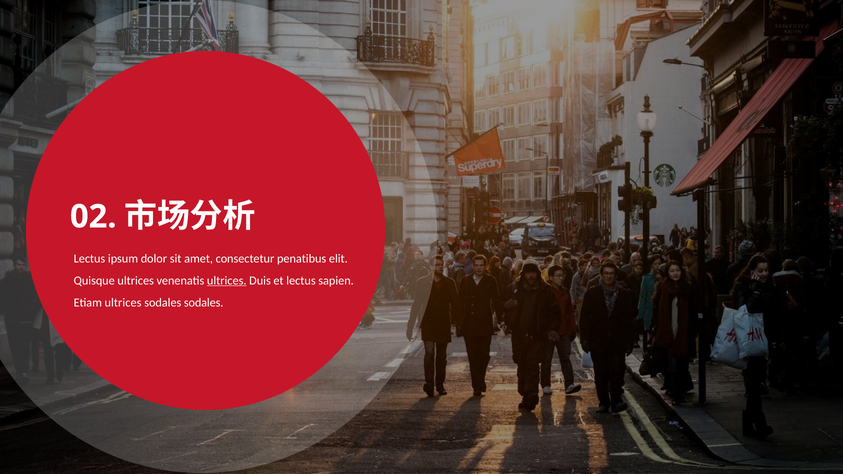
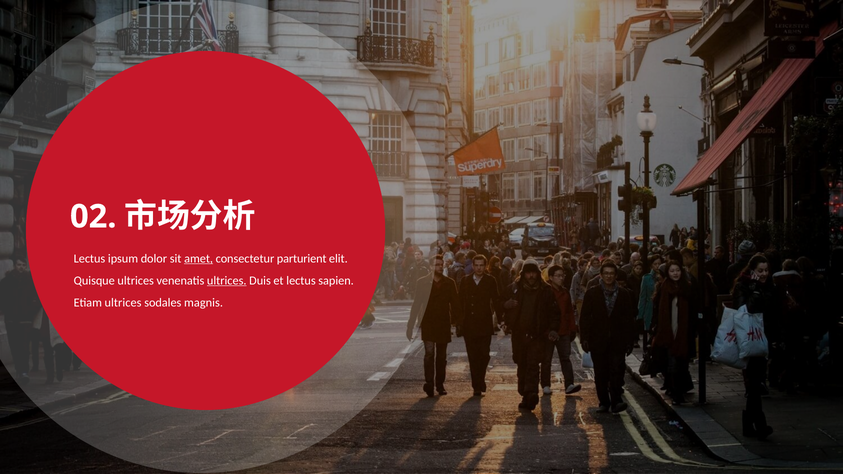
amet underline: none -> present (199, 259)
penatibus: penatibus -> parturient (302, 259)
sodales sodales: sodales -> magnis (204, 303)
